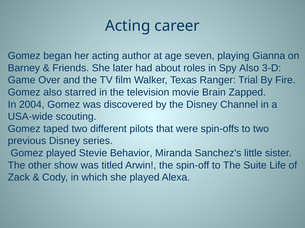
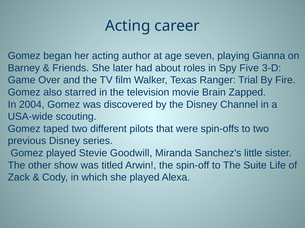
Spy Also: Also -> Five (249, 68)
Behavior: Behavior -> Goodwill (131, 154)
